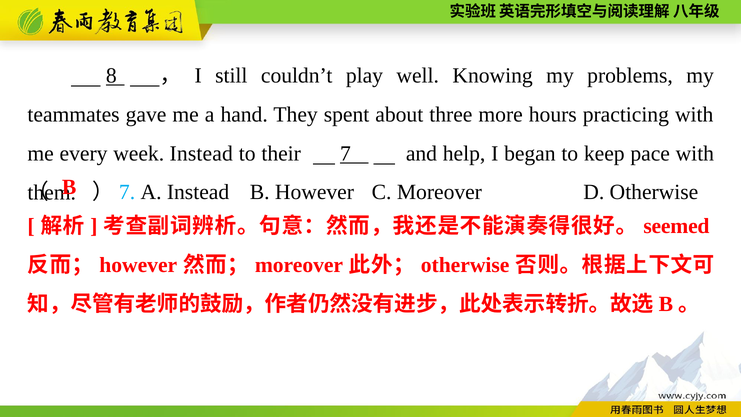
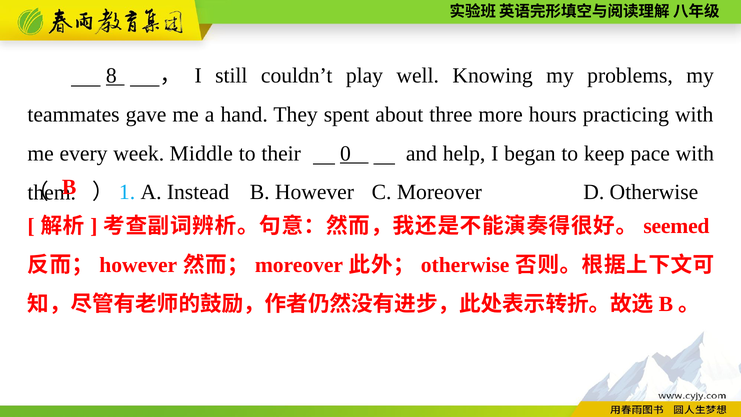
week Instead: Instead -> Middle (201, 153)
their 7: 7 -> 0 (345, 153)
7: 7 -> 1 (127, 192)
